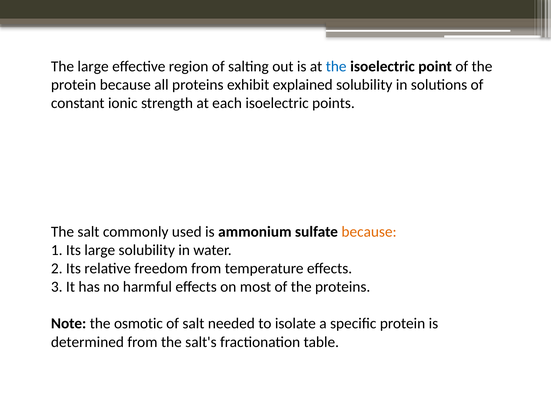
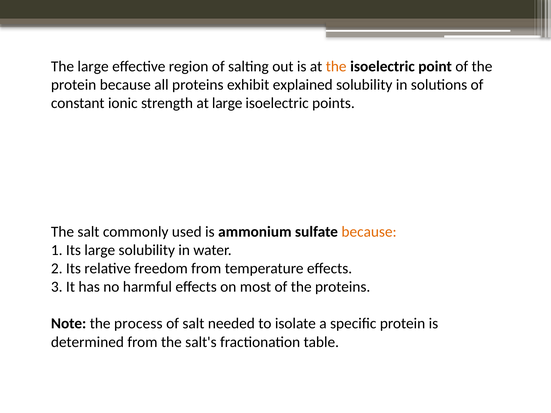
the colour: blue -> orange (336, 67)
at each: each -> large (227, 103)
osmotic: osmotic -> process (138, 324)
